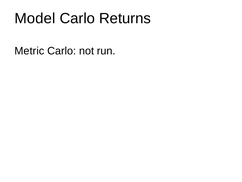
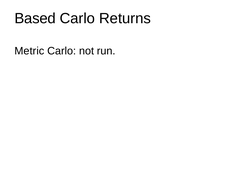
Model: Model -> Based (35, 18)
